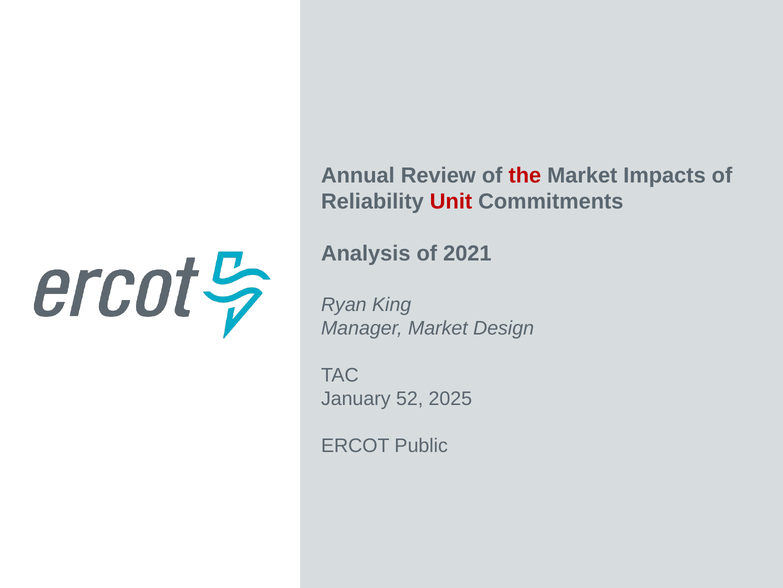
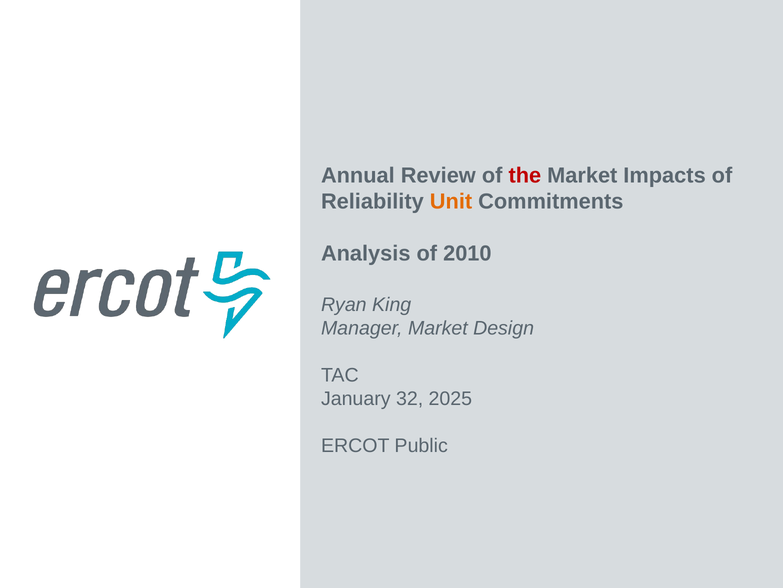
Unit colour: red -> orange (451, 201)
2021: 2021 -> 2010 (467, 253)
52: 52 -> 32 (410, 398)
